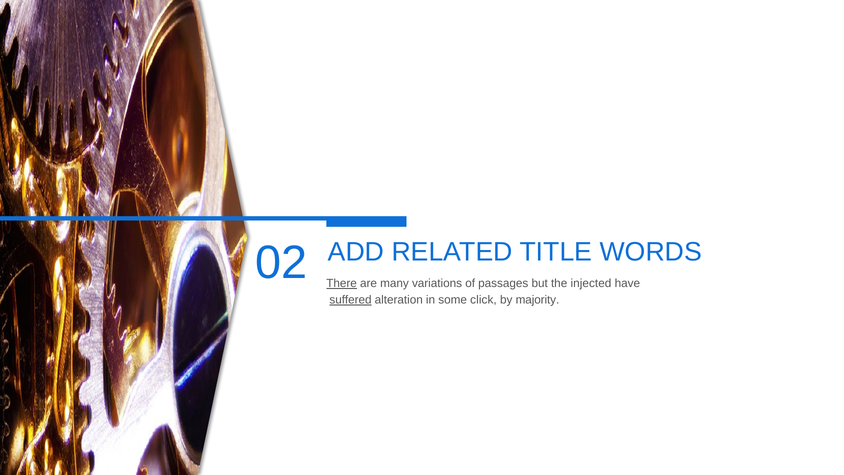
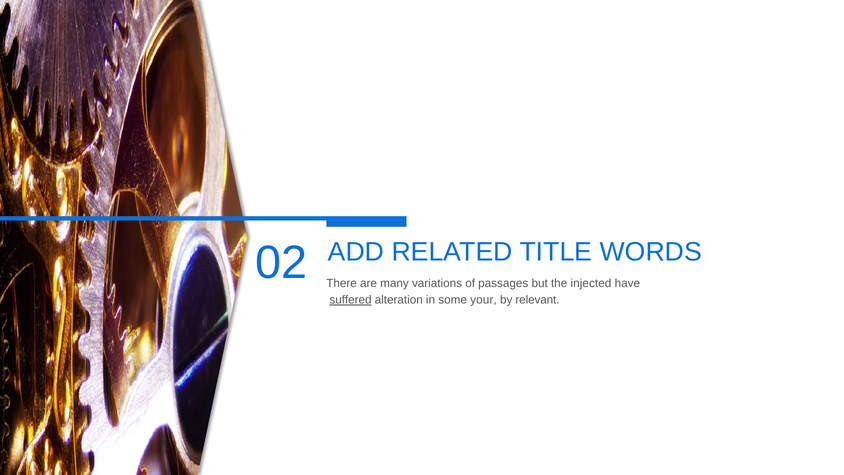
There underline: present -> none (342, 283)
click: click -> your (483, 300)
majority: majority -> relevant (537, 300)
